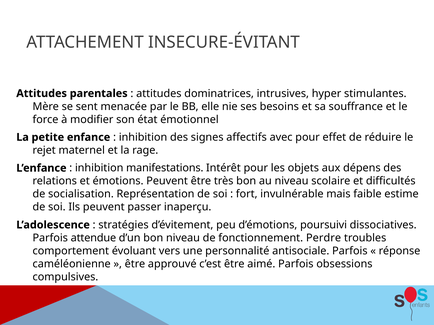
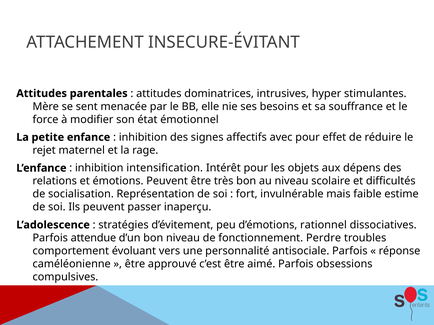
manifestations: manifestations -> intensification (165, 168)
poursuivi: poursuivi -> rationnel (323, 225)
